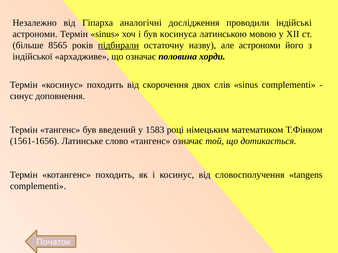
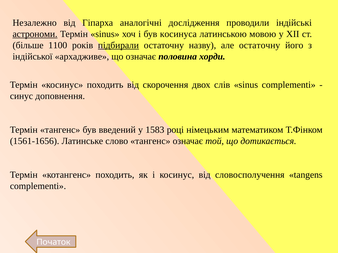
астрономи underline: none -> present (35, 34)
8565: 8565 -> 1100 (58, 45)
але астрономи: астрономи -> остаточну (260, 45)
